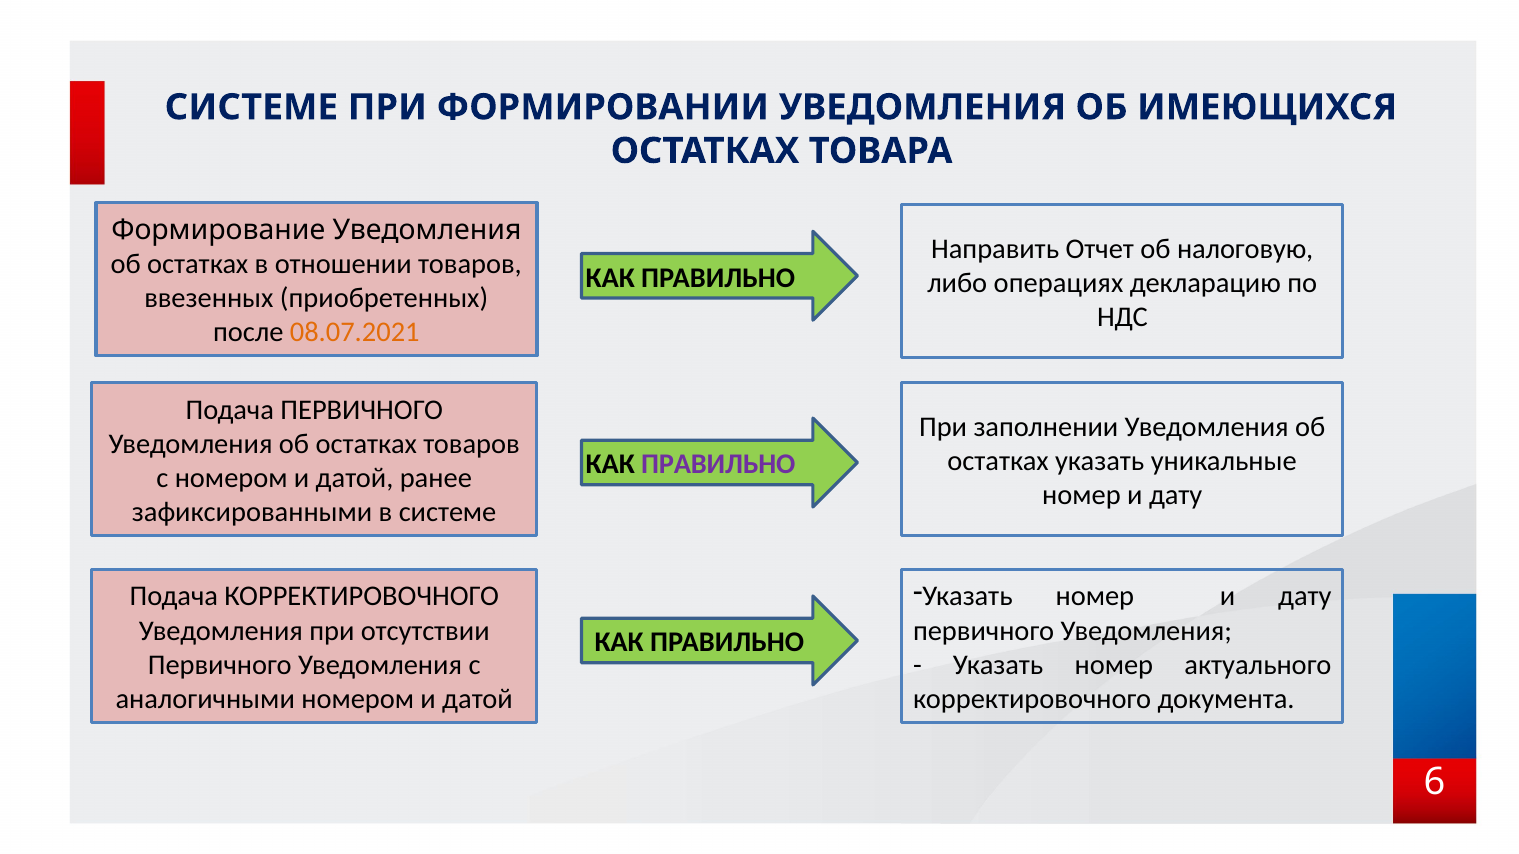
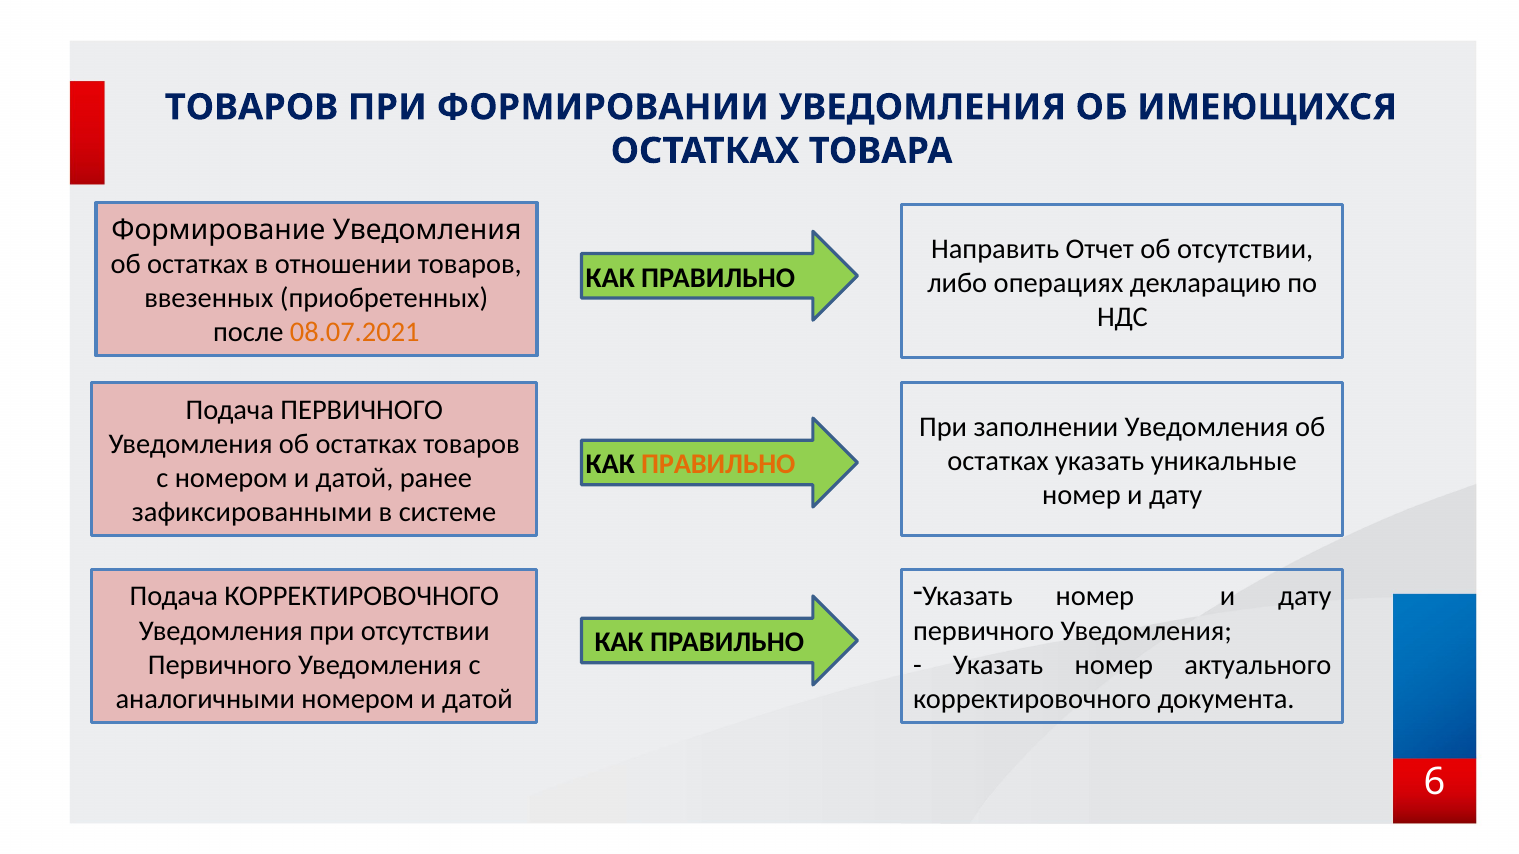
СИСТЕМЕ: СИСТЕМЕ -> ТОВАРОВ (251, 107)
об налоговую: налоговую -> отсутствии (1245, 249)
ПРАВИЛЬНО colour: purple -> orange (718, 465)
